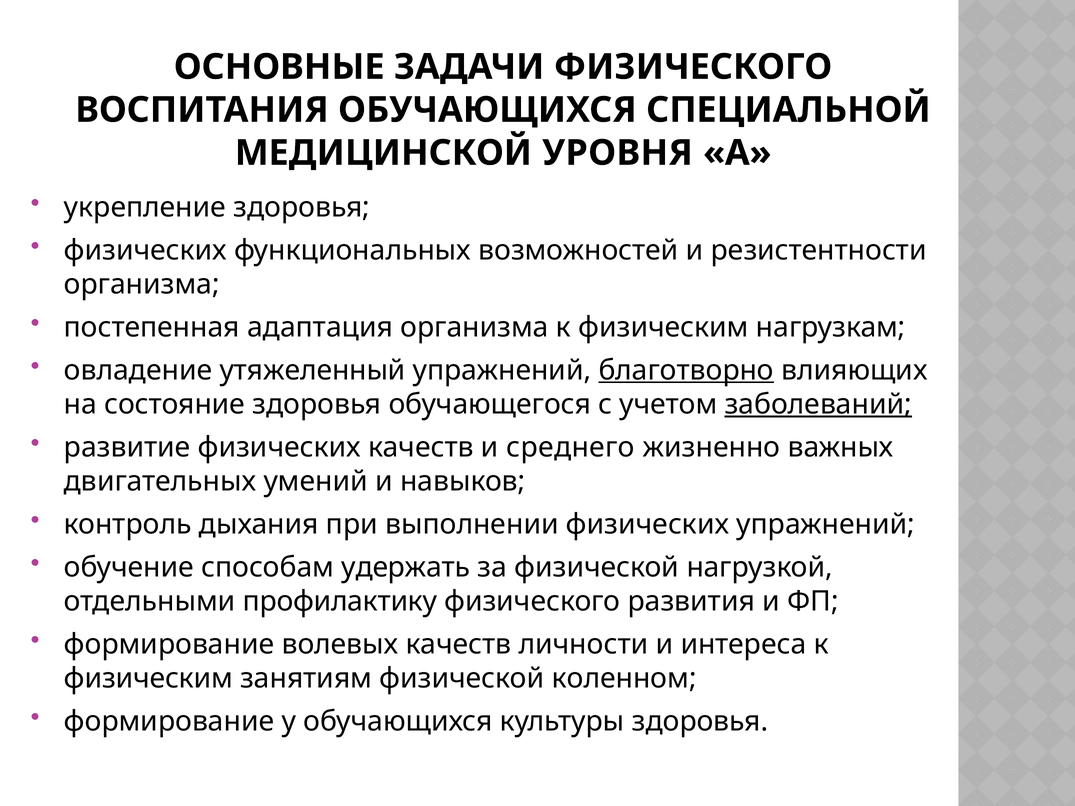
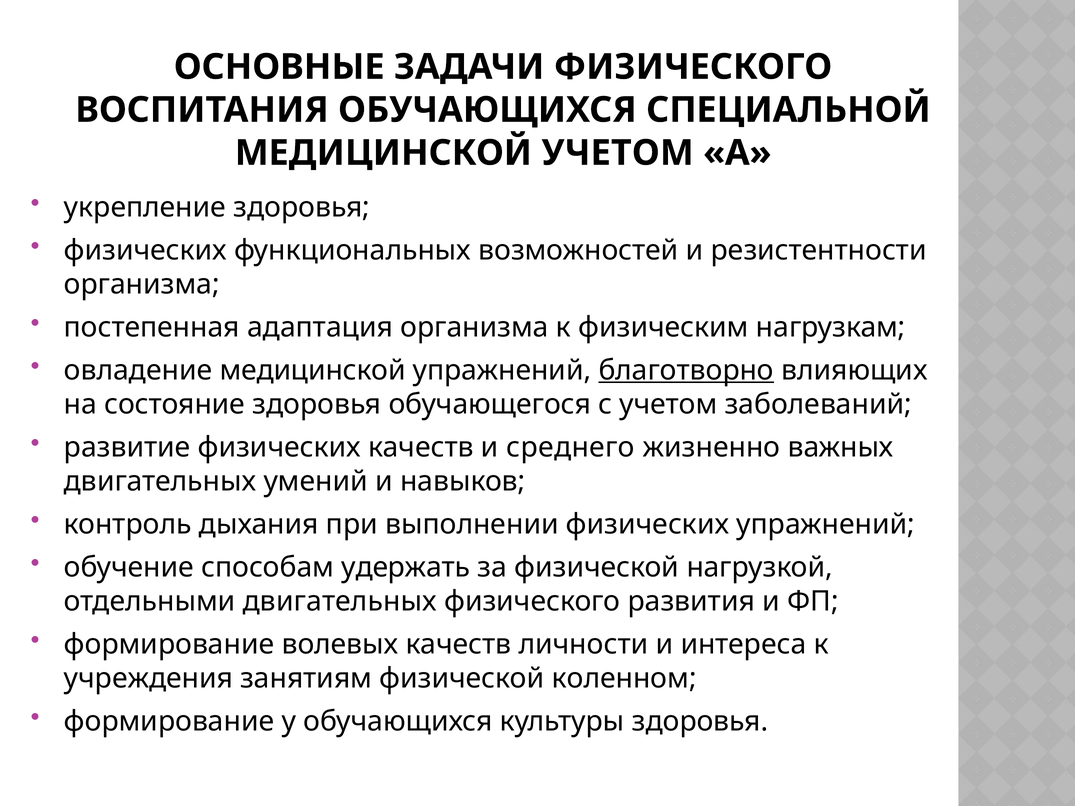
МЕДИЦИНСКОЙ УРОВНЯ: УРОВНЯ -> УЧЕТОМ (618, 153)
овладение утяжеленный: утяжеленный -> медицинской (313, 370)
заболеваний underline: present -> none (818, 404)
отдельными профилактику: профилактику -> двигательных (340, 601)
физическим: физическим -> учреждения (148, 678)
